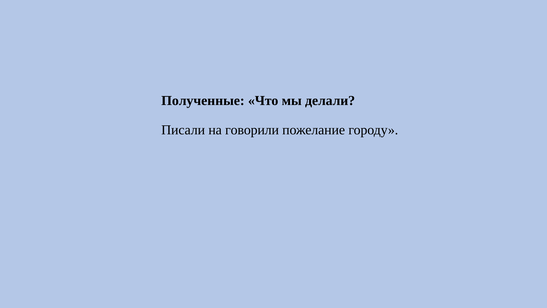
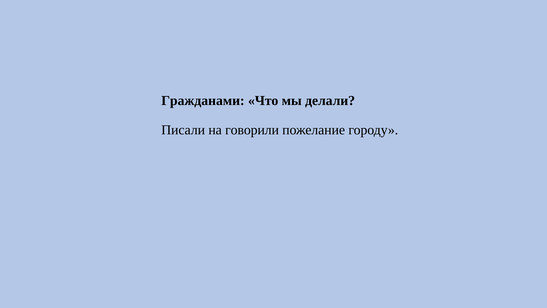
Полученные: Полученные -> Гражданами (203, 100)
